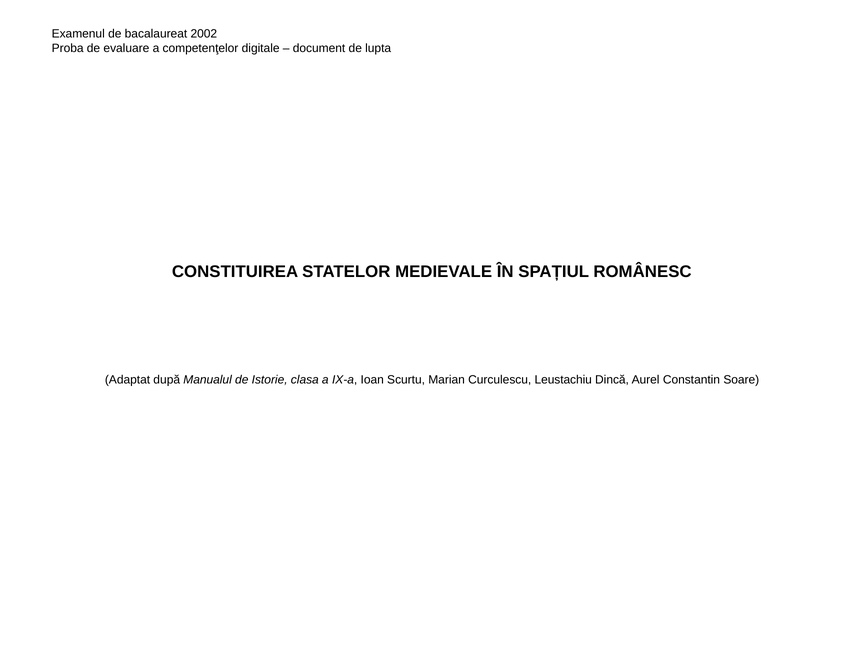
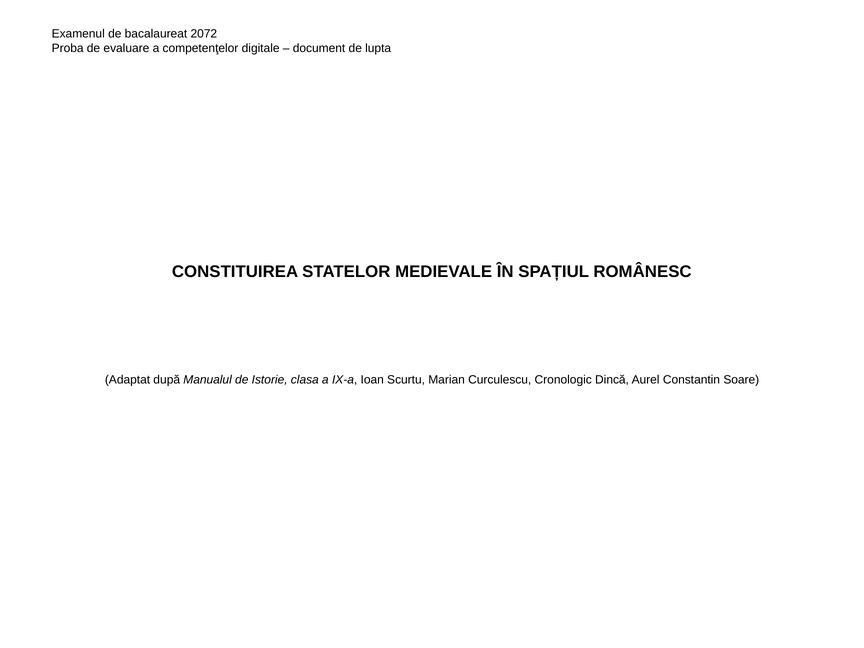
2002: 2002 -> 2072 (204, 34)
Leustachiu: Leustachiu -> Cronologic (563, 380)
